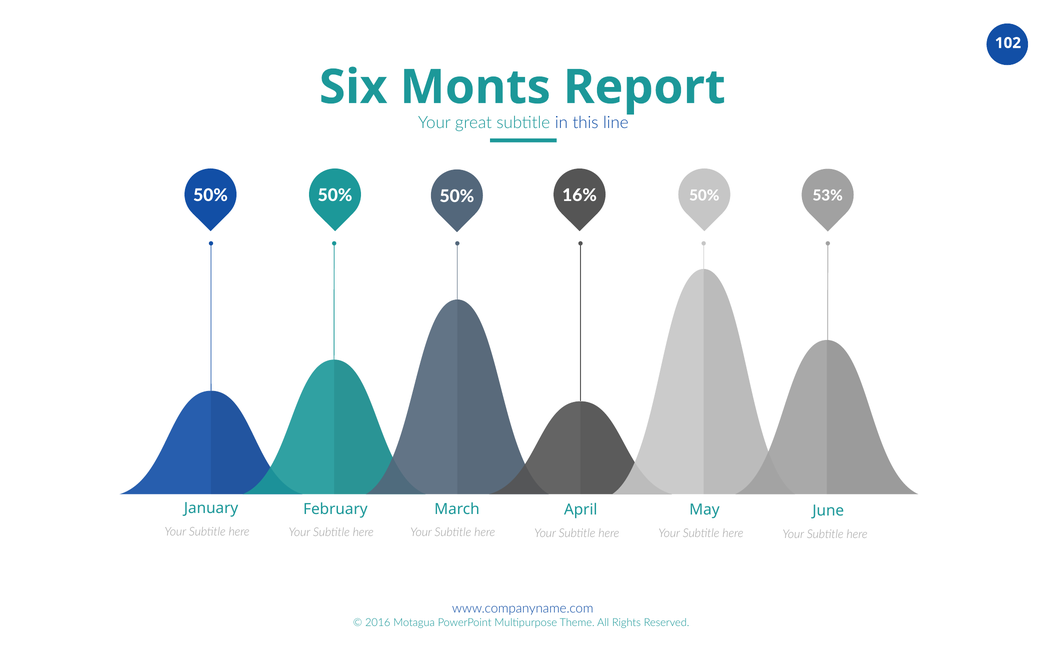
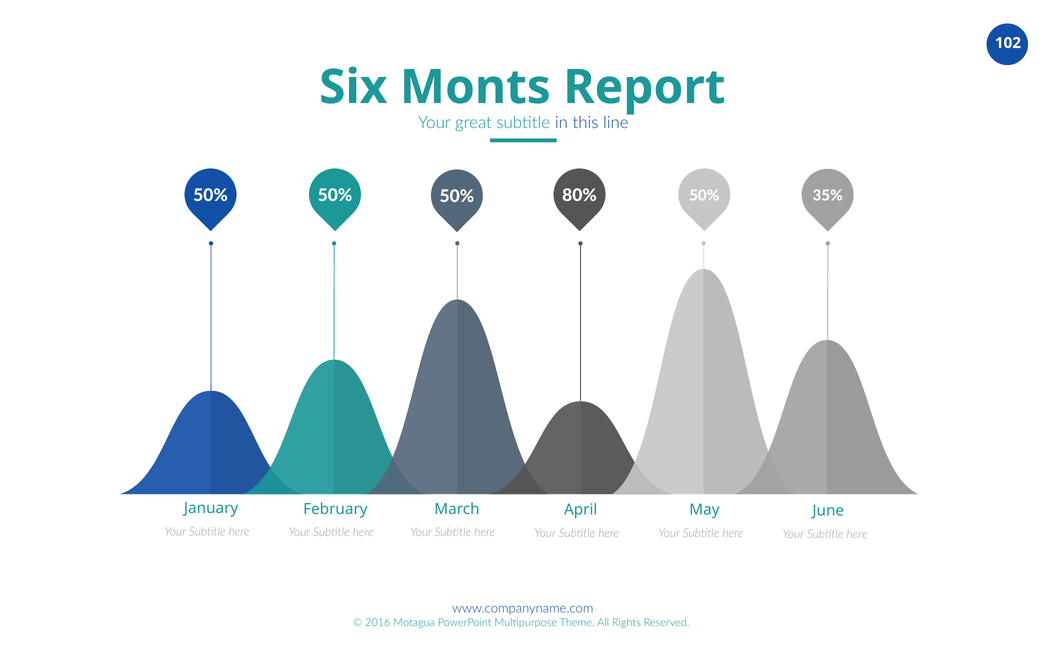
16%: 16% -> 80% (580, 196)
53%: 53% -> 35% (828, 196)
